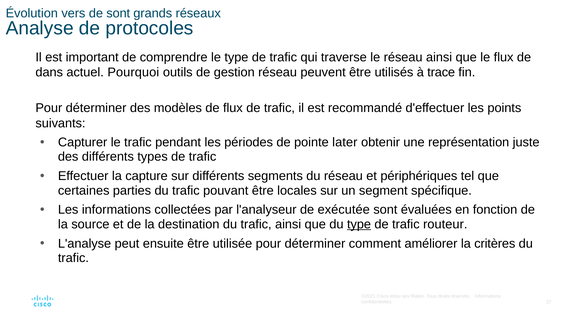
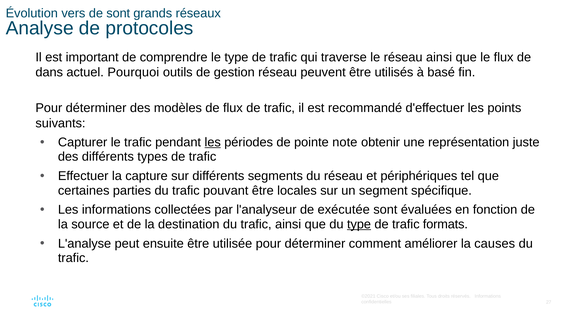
trace: trace -> basé (441, 73)
les underline: none -> present (213, 142)
later: later -> note (345, 142)
routeur: routeur -> formats (445, 224)
critères: critères -> causes (495, 244)
